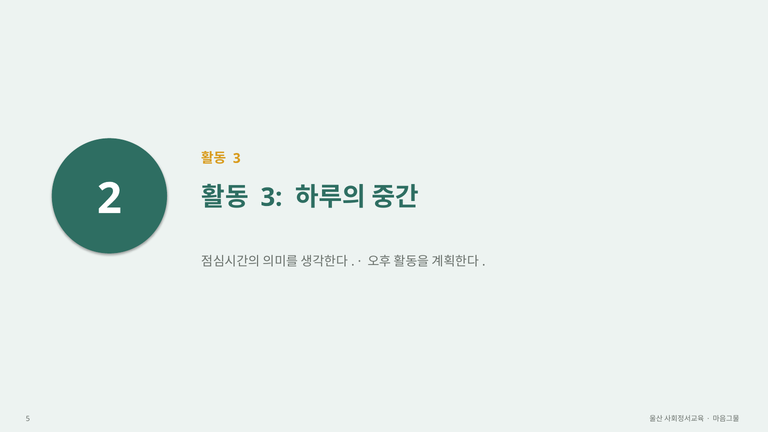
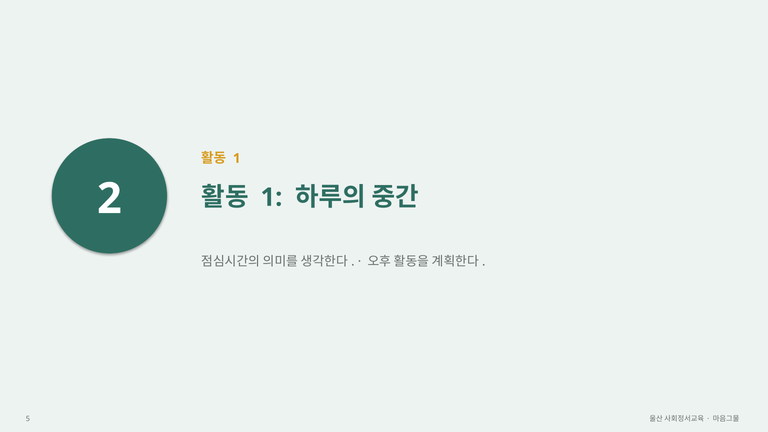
3: 3 -> 1 (237, 158)
3: 3 -> 1 (271, 197)
